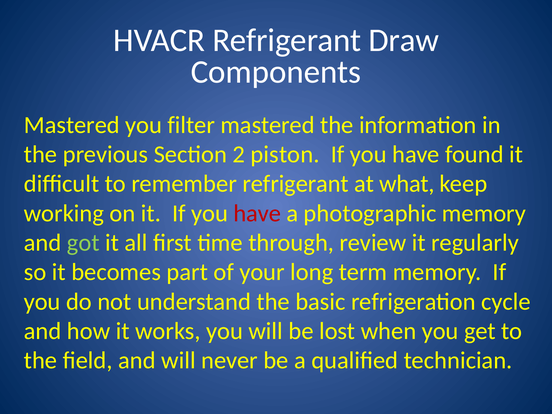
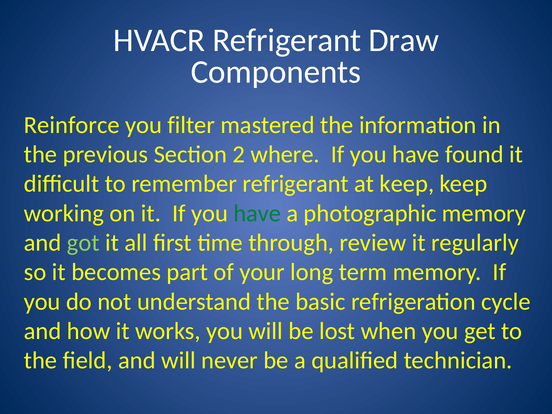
Mastered: Mastered -> Reinforce (72, 125)
piston: piston -> where (285, 154)
at what: what -> keep (407, 184)
have colour: red -> green (257, 213)
